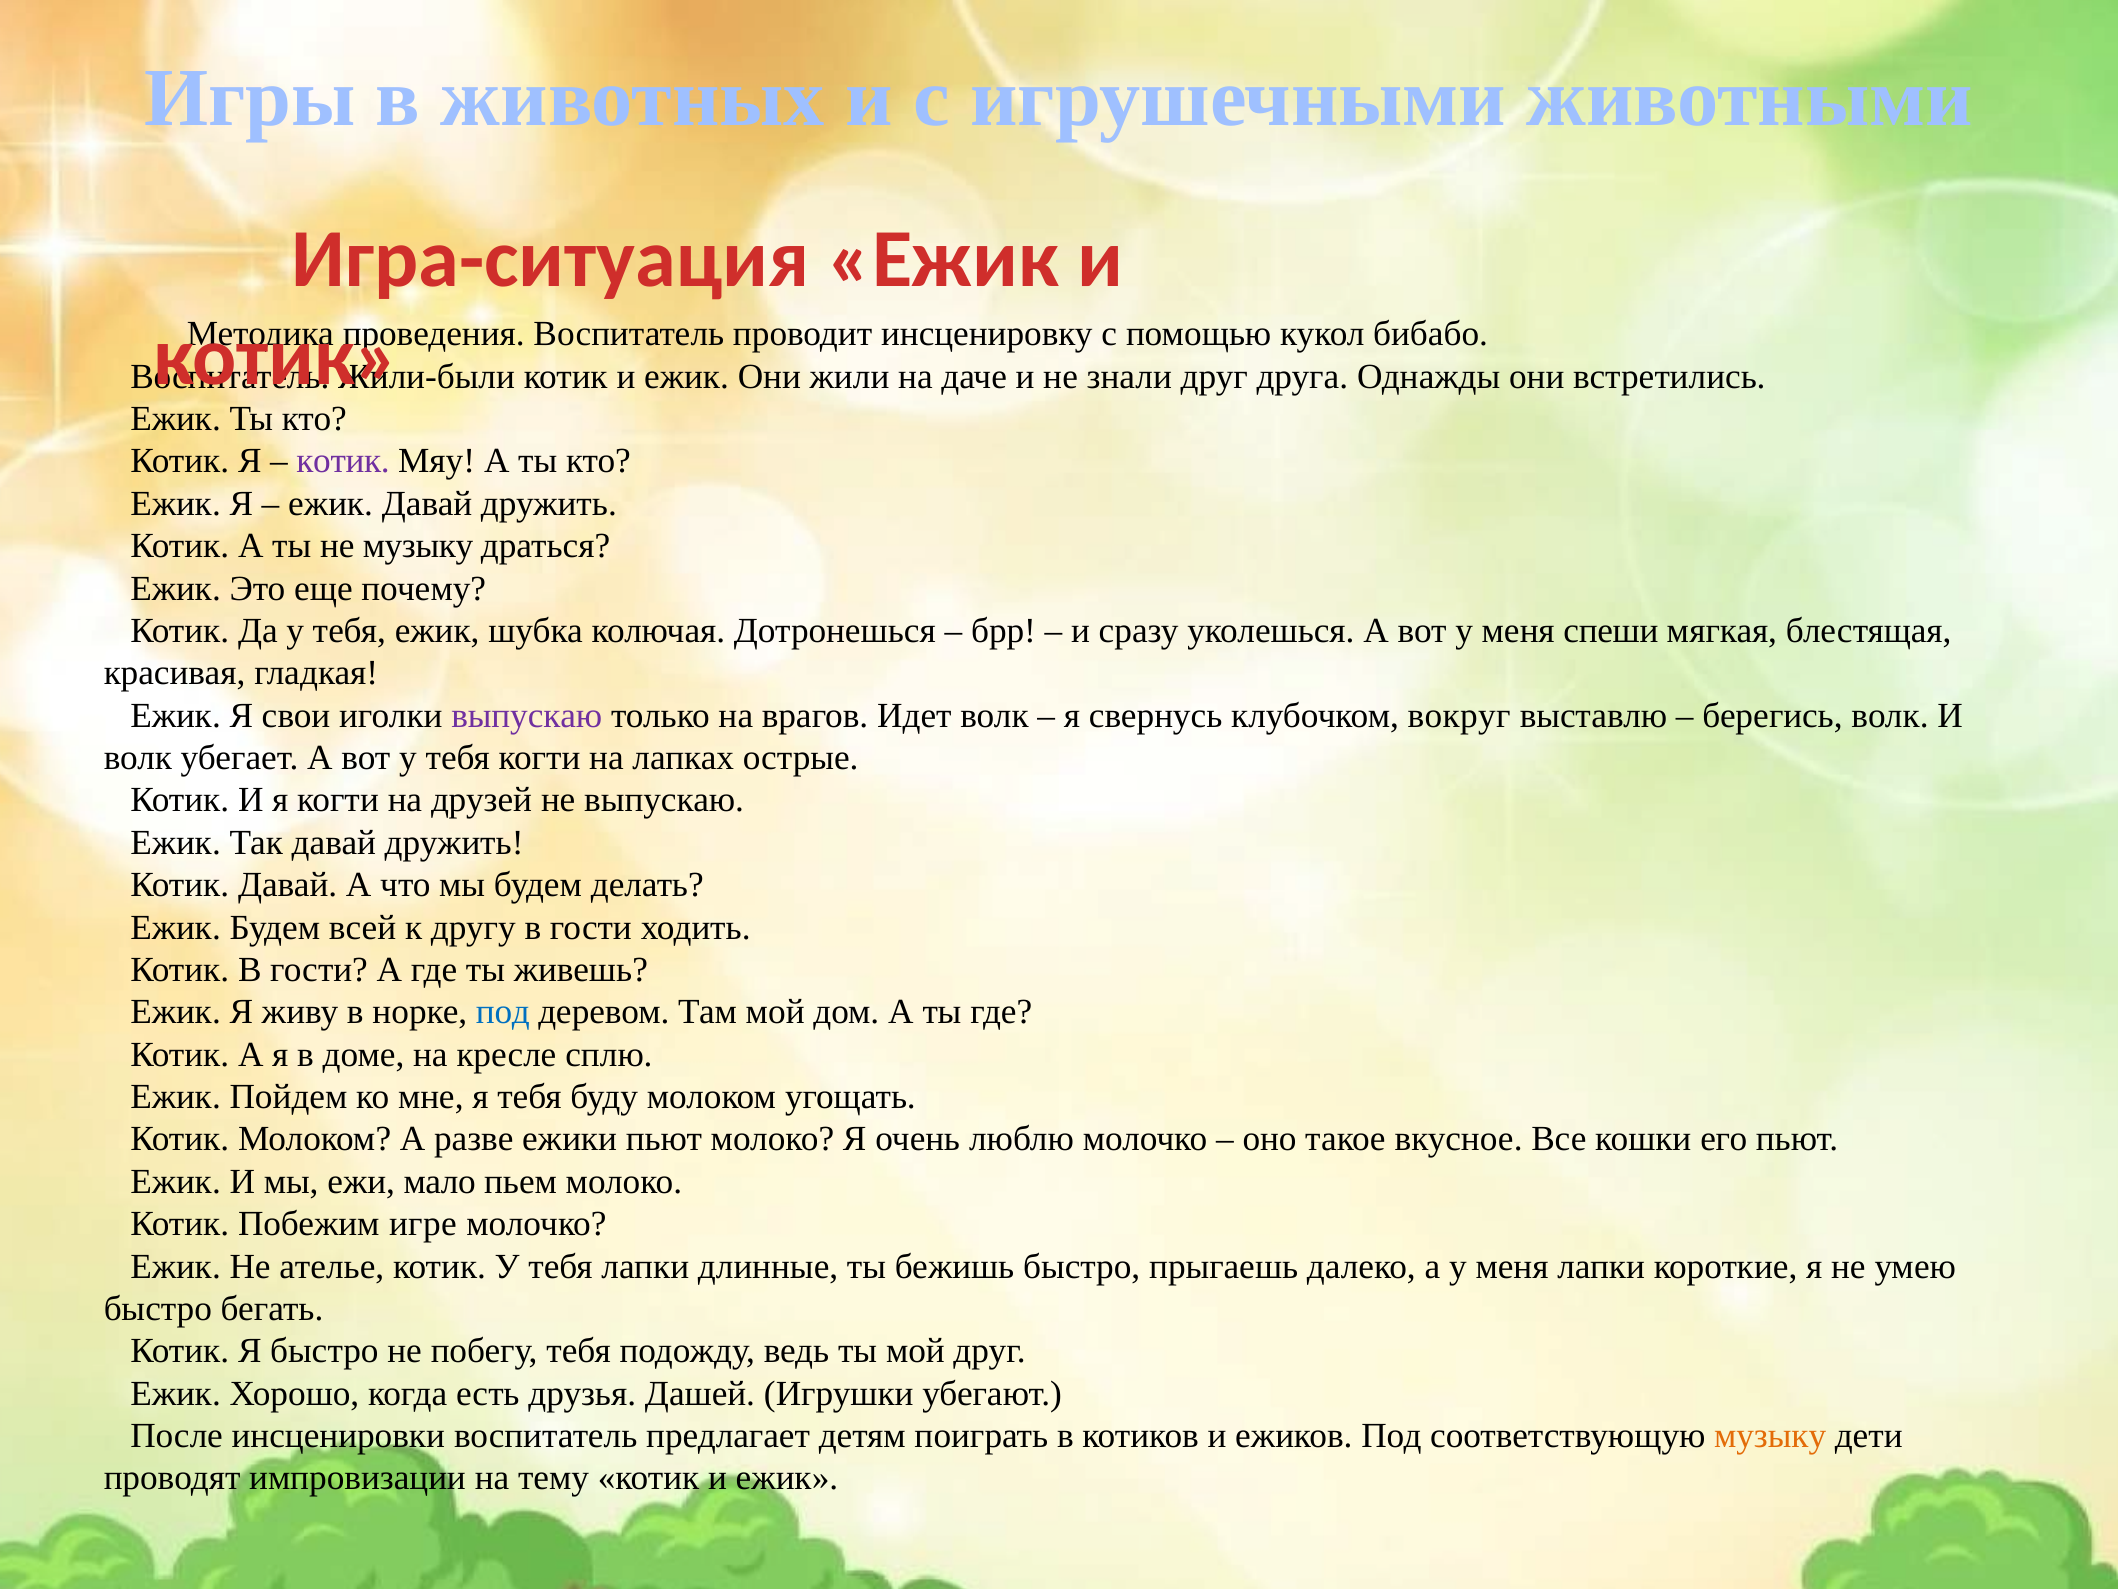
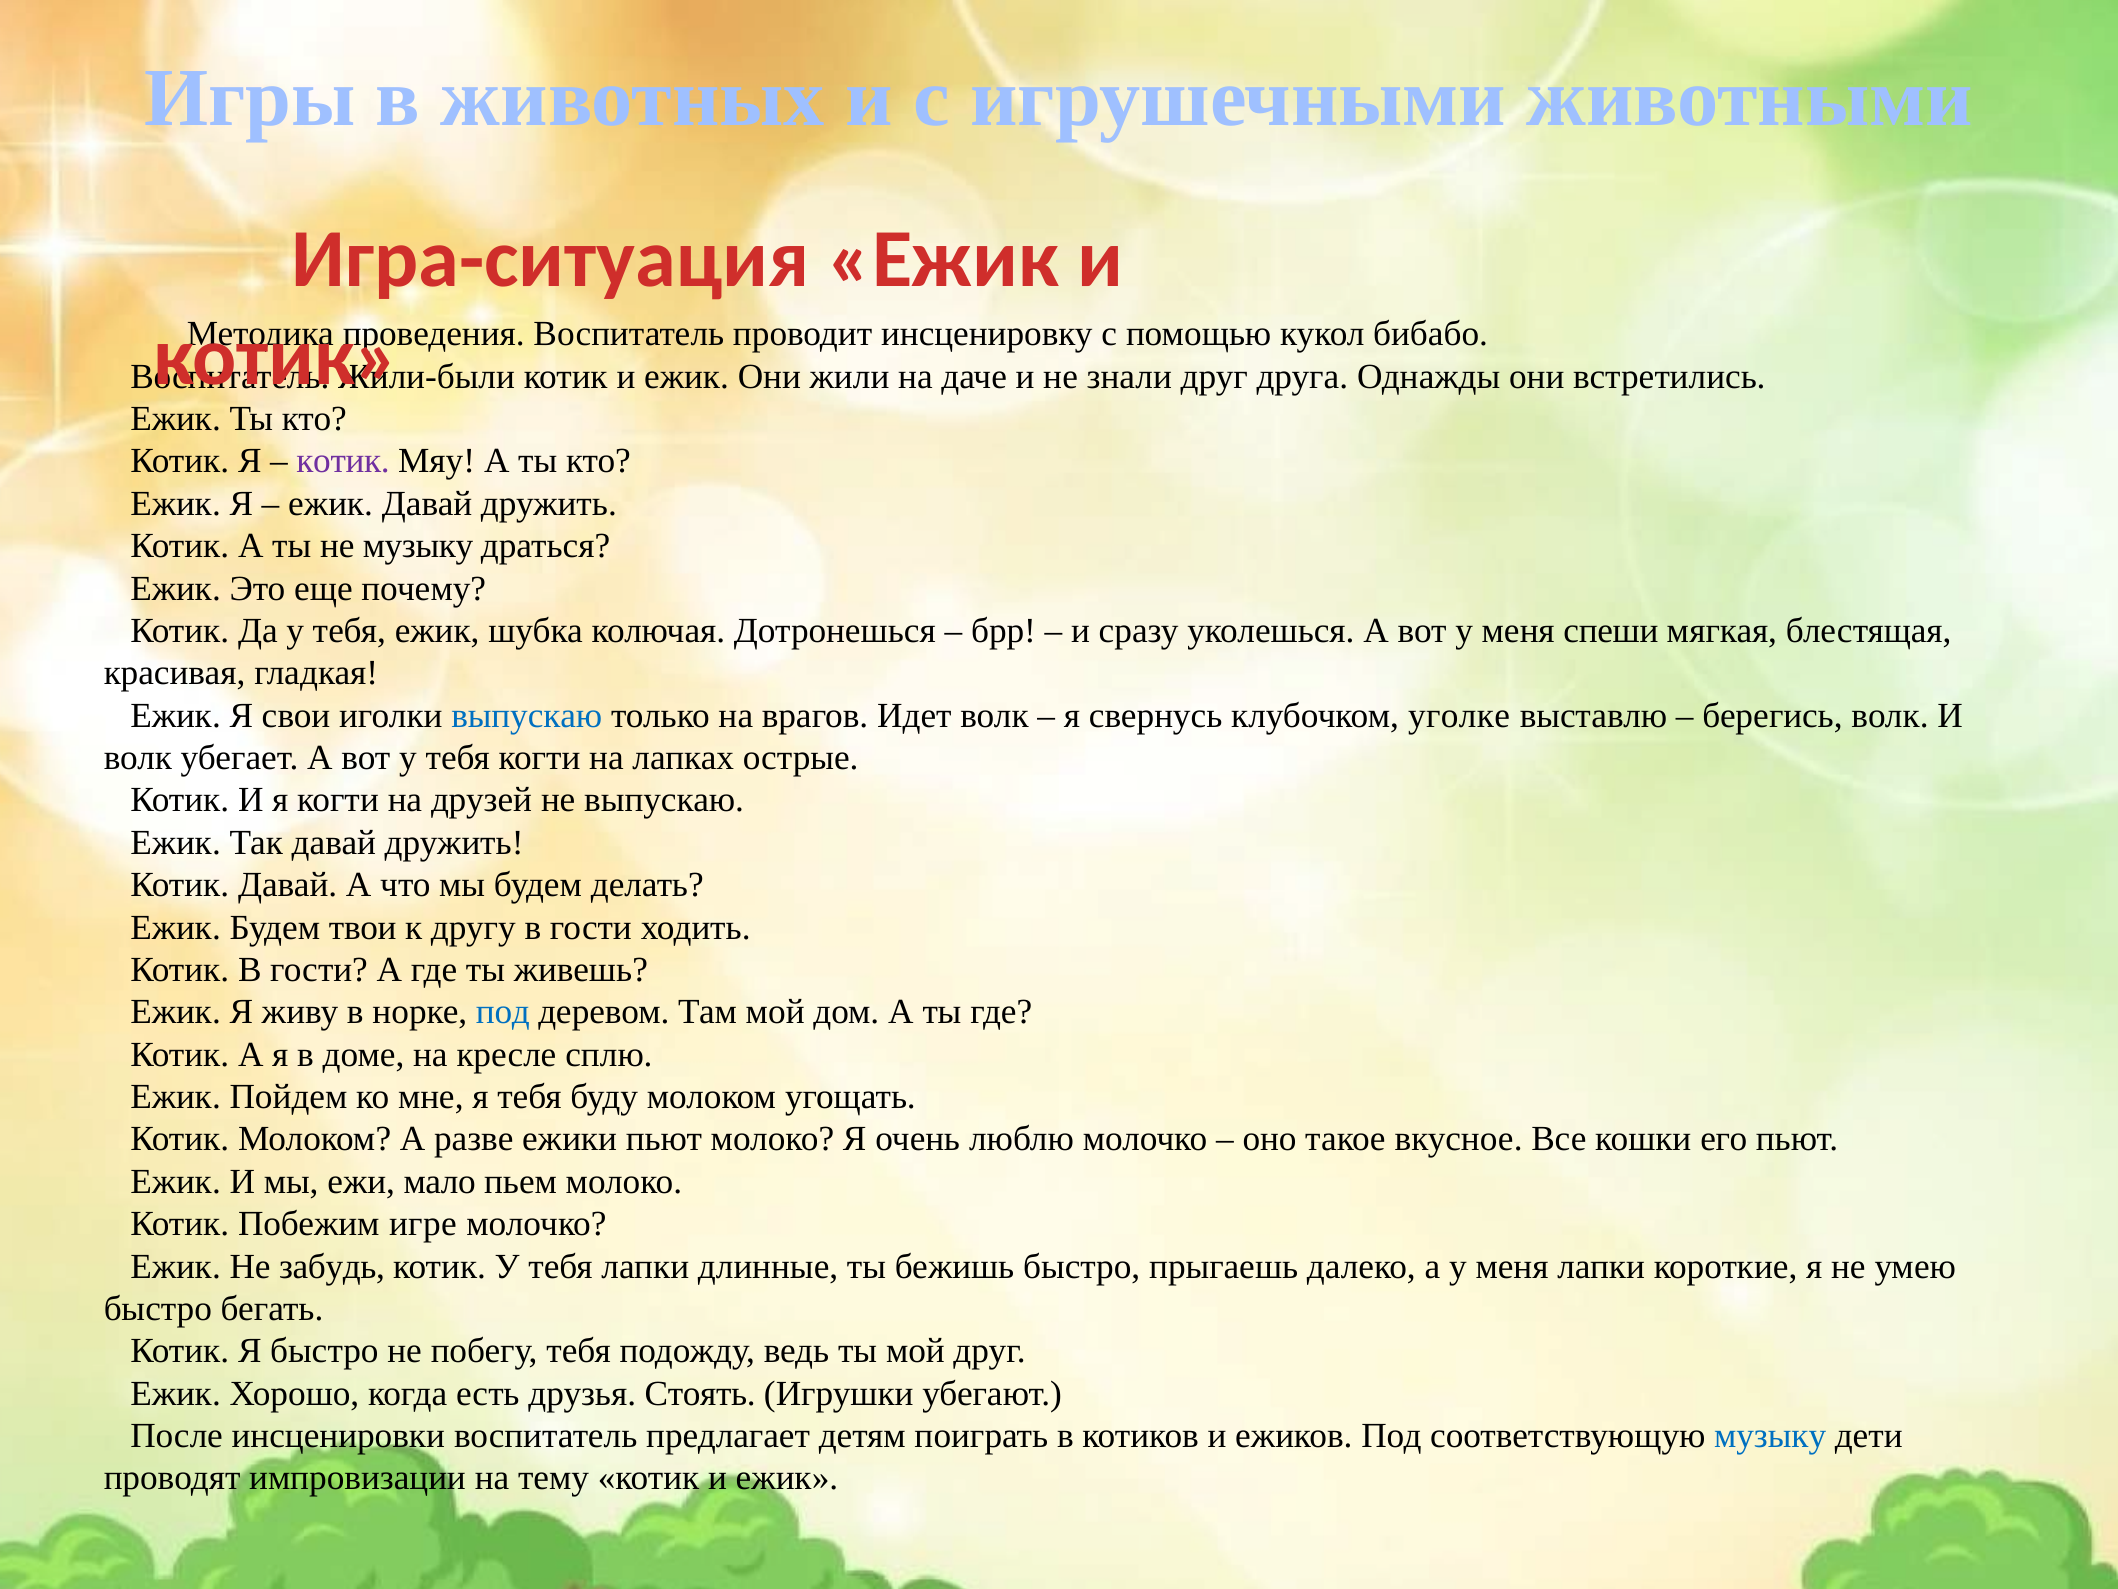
выпускаю colour: purple -> blue (527, 715)
вокруг: вокруг -> уголке (1459, 715)
всей: всей -> твои (363, 927)
ателье: ателье -> забудь (332, 1266)
Дашей: Дашей -> Стоять (700, 1393)
музыку colour: orange -> blue (1770, 1435)
